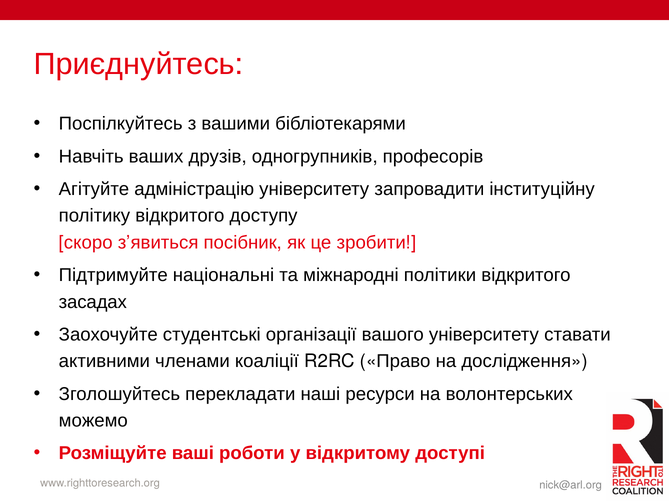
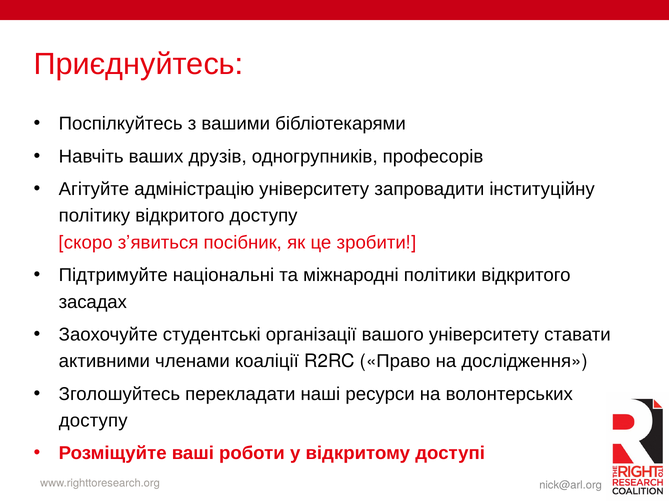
можемо: можемо -> доступу (93, 421)
